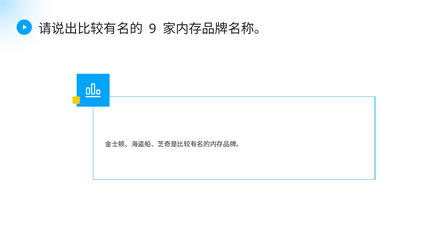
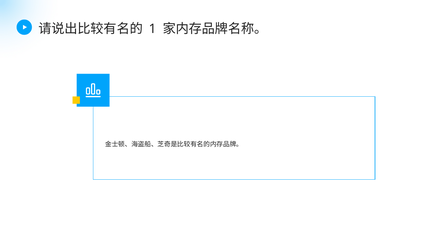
9: 9 -> 1 (153, 29)
